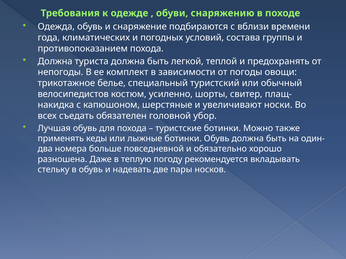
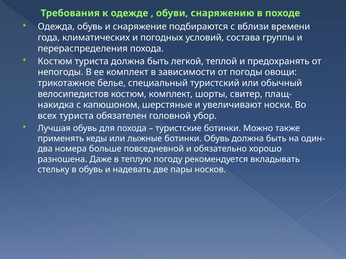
противопоказанием: противопоказанием -> перераспределения (83, 49)
Должна: Должна -> Костюм (55, 61)
костюм усиленно: усиленно -> комплект (171, 94)
всех съедать: съедать -> туриста (76, 116)
